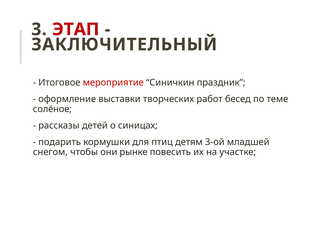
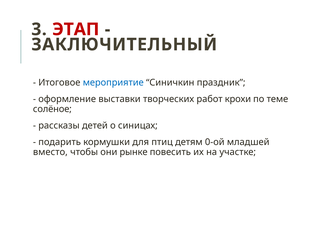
мероприятие colour: red -> blue (113, 83)
бесед: бесед -> крохи (238, 99)
3-ой: 3-ой -> 0-ой (215, 142)
снегом: снегом -> вместо (50, 152)
